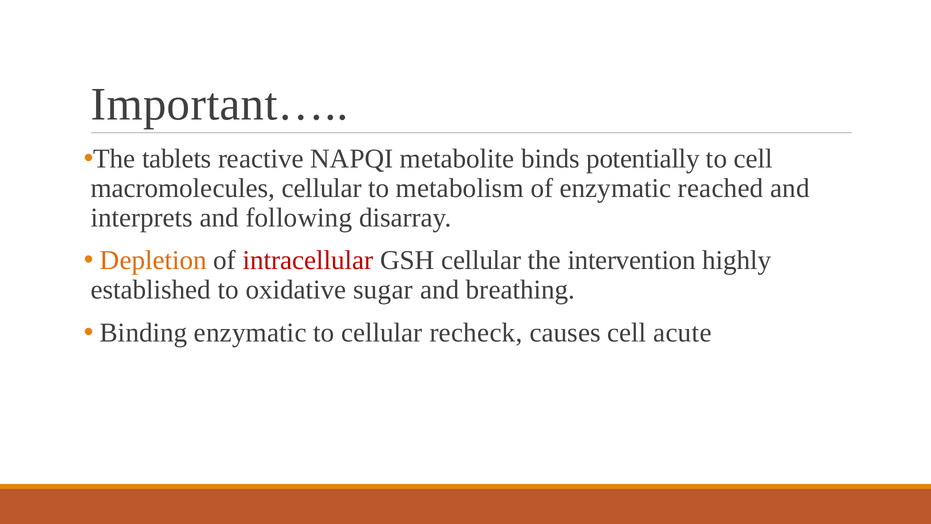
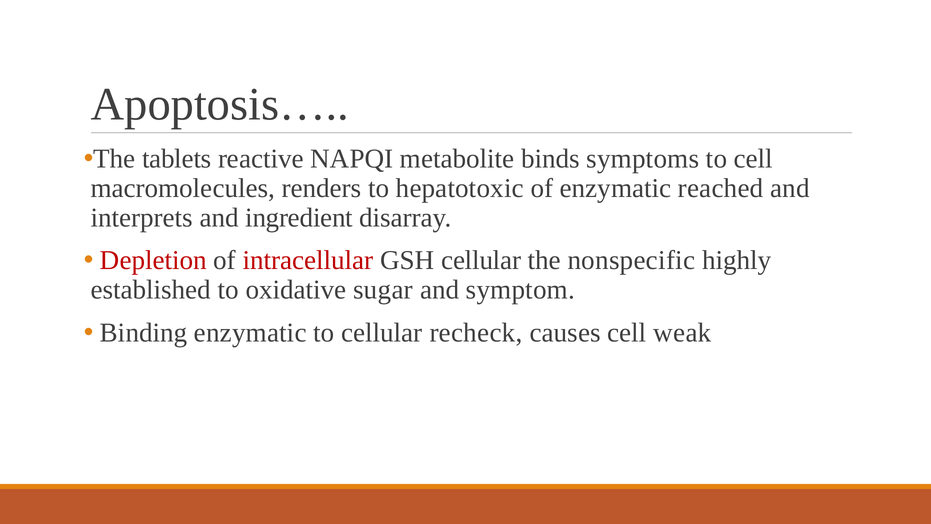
Important…: Important… -> Apoptosis… (220, 104)
potentially: potentially -> symptoms (643, 159)
macromolecules cellular: cellular -> renders (322, 188)
metabolism: metabolism -> hepatotoxic (460, 188)
following: following -> ingredient (299, 217)
Depletion colour: orange -> red (153, 260)
intervention: intervention -> nonspecific (631, 260)
breathing: breathing -> symptom (520, 290)
acute: acute -> weak (682, 332)
